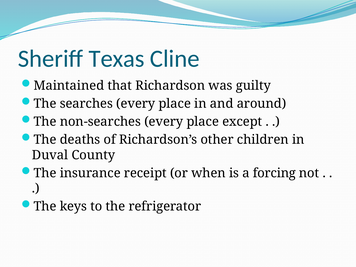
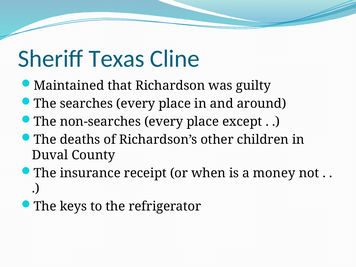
forcing: forcing -> money (274, 173)
